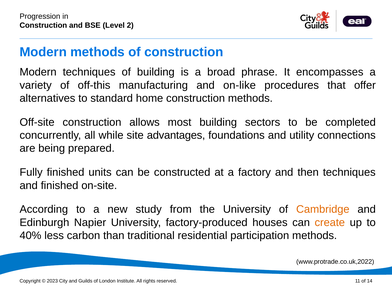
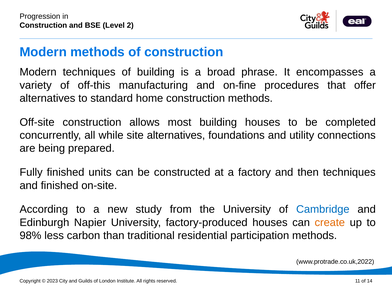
on-like: on-like -> on-fine (240, 85)
building sectors: sectors -> houses (263, 122)
site advantages: advantages -> alternatives (176, 135)
Cambridge colour: orange -> blue (323, 209)
40%: 40% -> 98% (30, 236)
